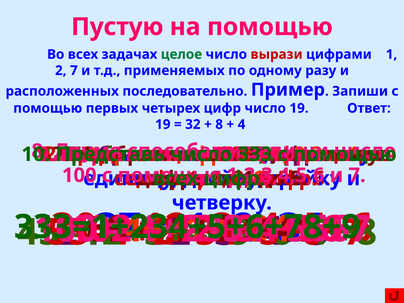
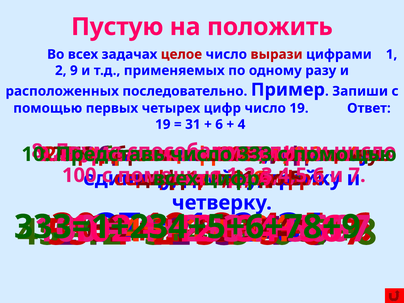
на помощью: помощью -> положить (270, 27)
целое colour: green -> red (181, 54)
2 7: 7 -> 9 (74, 71)
32: 32 -> 31 (193, 124)
8: 8 -> 6 (219, 124)
